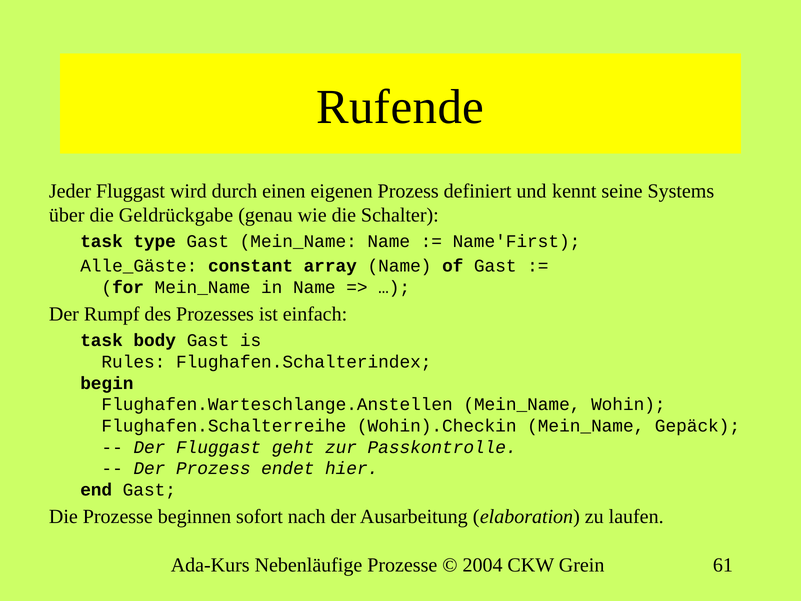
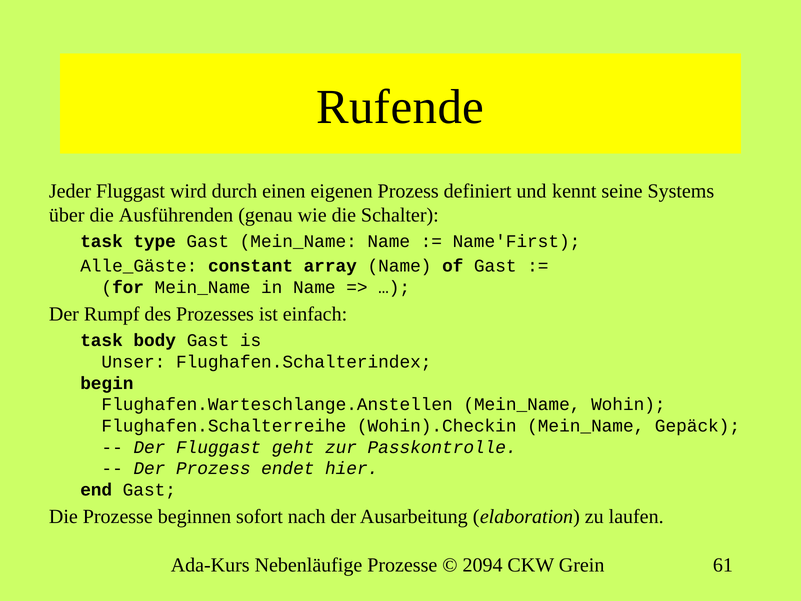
Geldrückgabe: Geldrückgabe -> Ausführenden (176, 215)
Rules: Rules -> Unser (133, 362)
2004: 2004 -> 2094 (483, 565)
